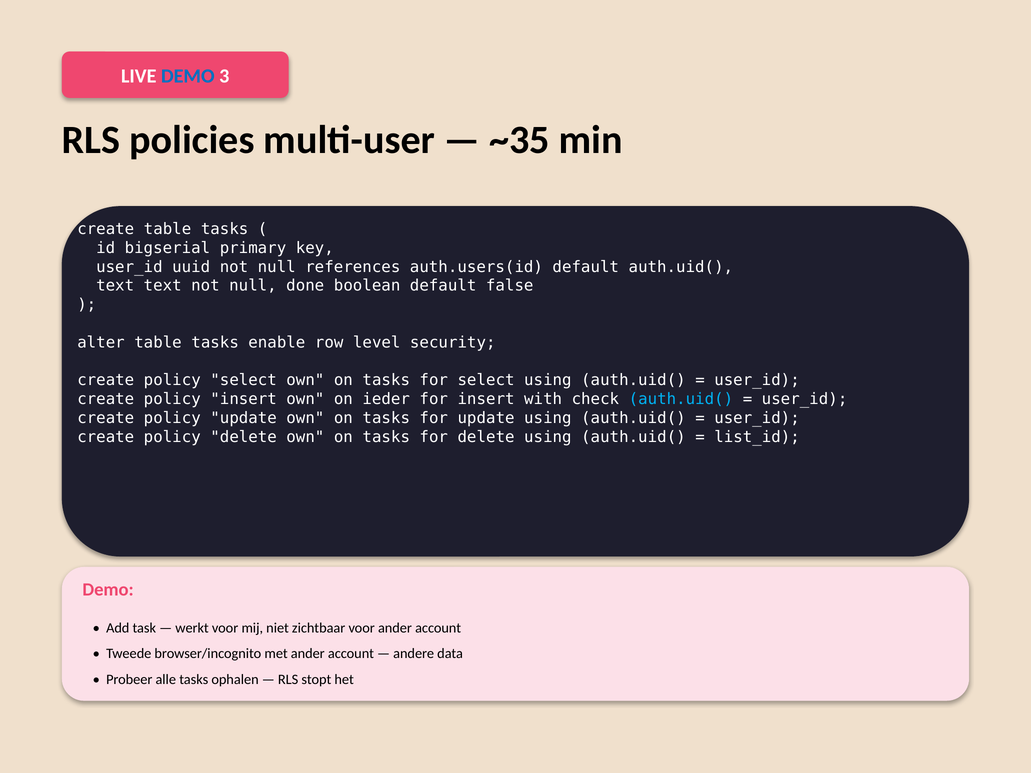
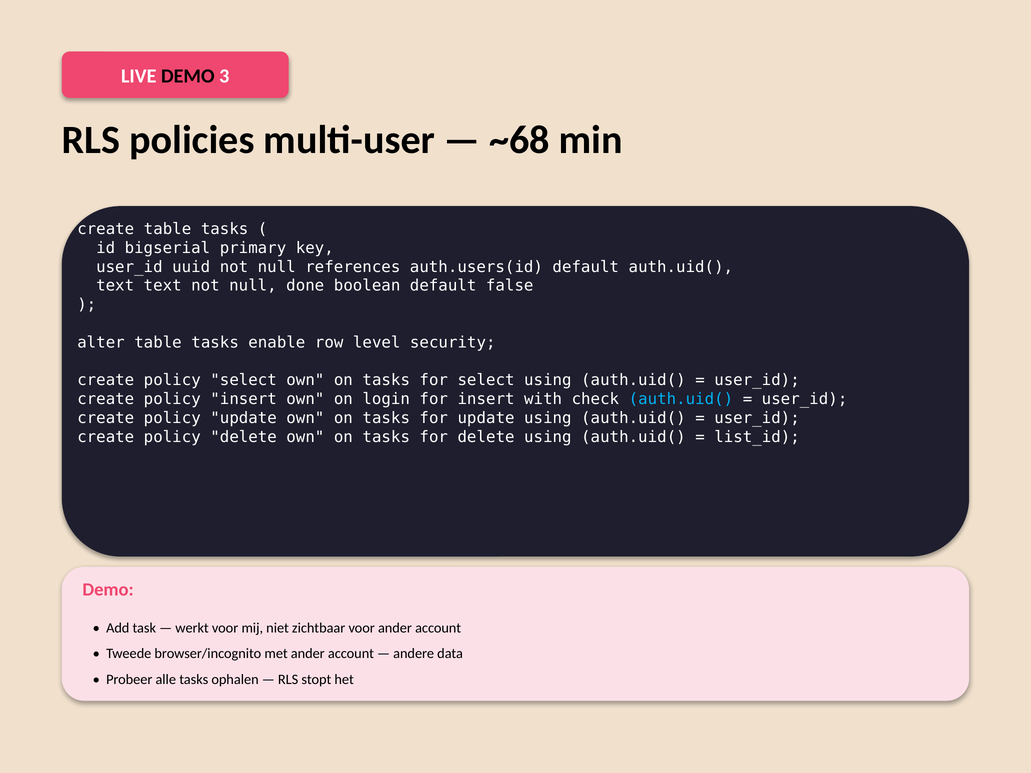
DEMO colour: blue -> black (188, 76)
~35: ~35 -> ~68 (519, 140)
ieder: ieder -> login (386, 399)
